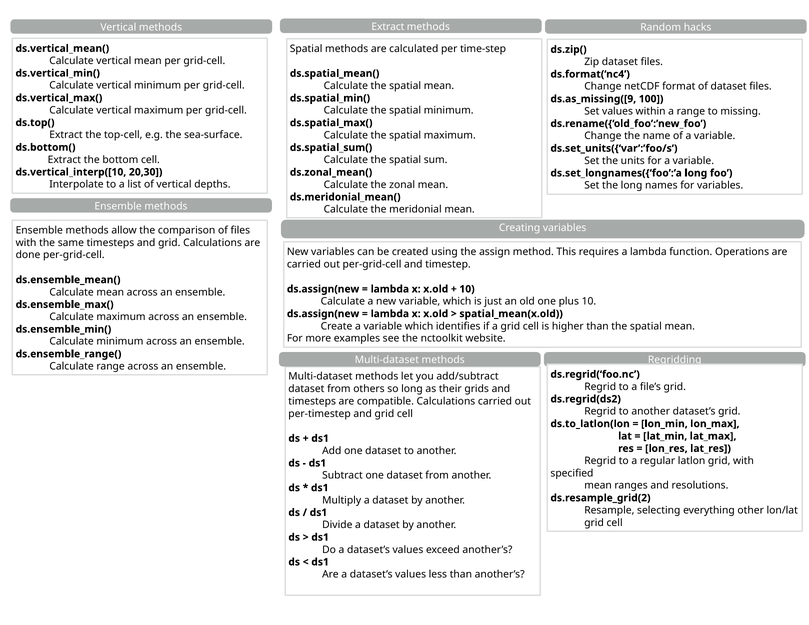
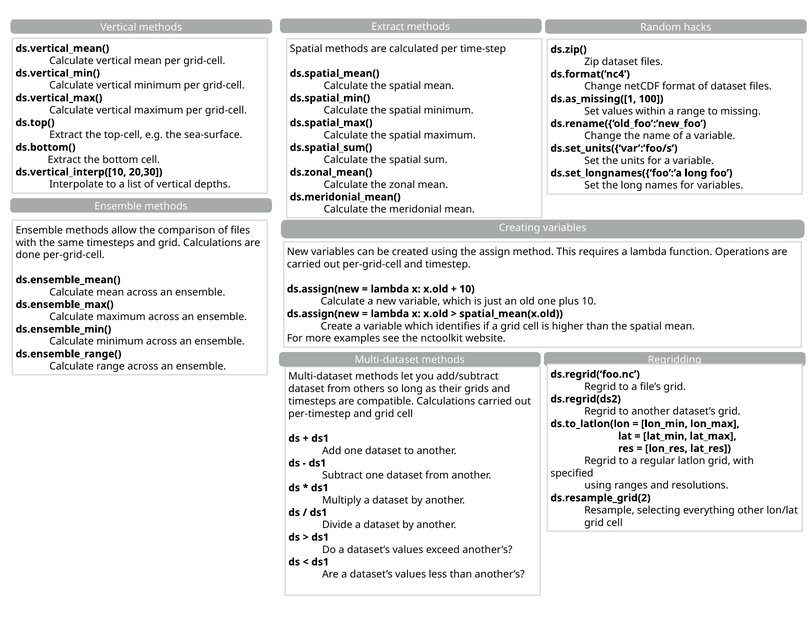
ds.as_missing([9: ds.as_missing([9 -> ds.as_missing([1 (593, 99)
mean: mean -> using (598, 486)
